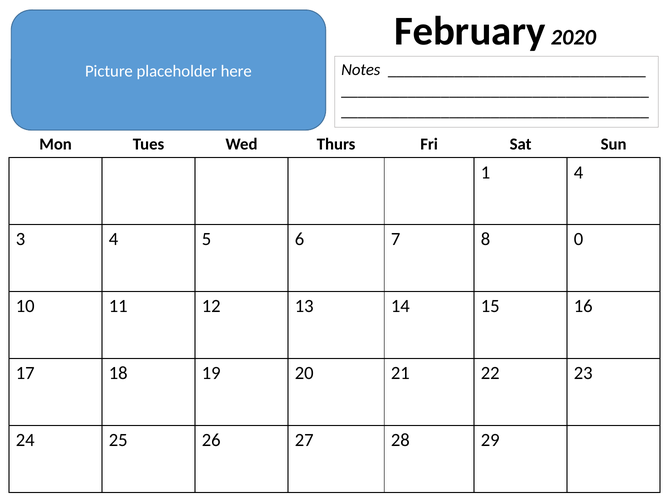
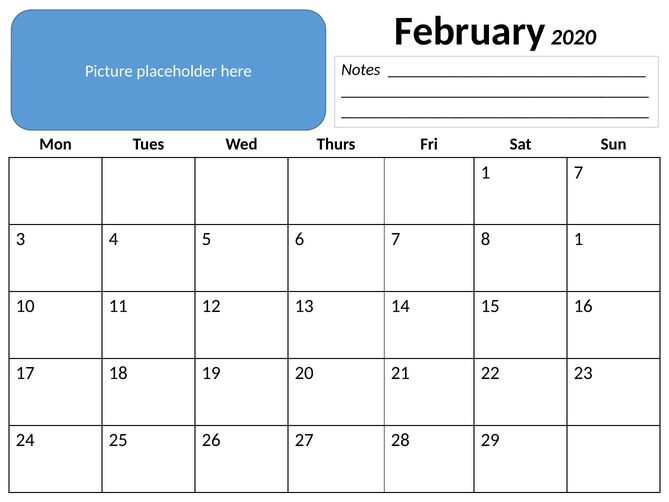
1 4: 4 -> 7 (578, 172)
8 0: 0 -> 1 (578, 239)
